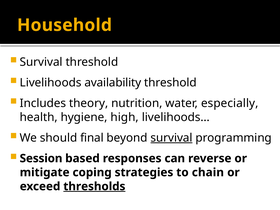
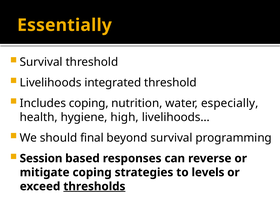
Household: Household -> Essentially (64, 25)
availability: availability -> integrated (113, 83)
Includes theory: theory -> coping (89, 103)
survival underline: present -> none (171, 138)
chain: chain -> levels (208, 172)
